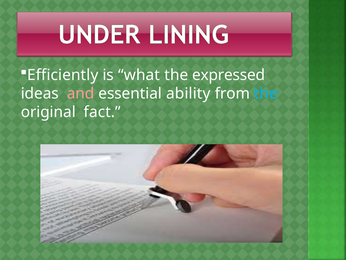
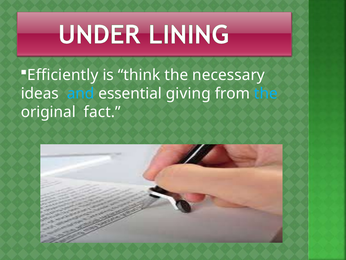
what: what -> think (139, 75)
expressed: expressed -> necessary (229, 75)
and colour: pink -> light blue (81, 93)
ability: ability -> giving (188, 93)
